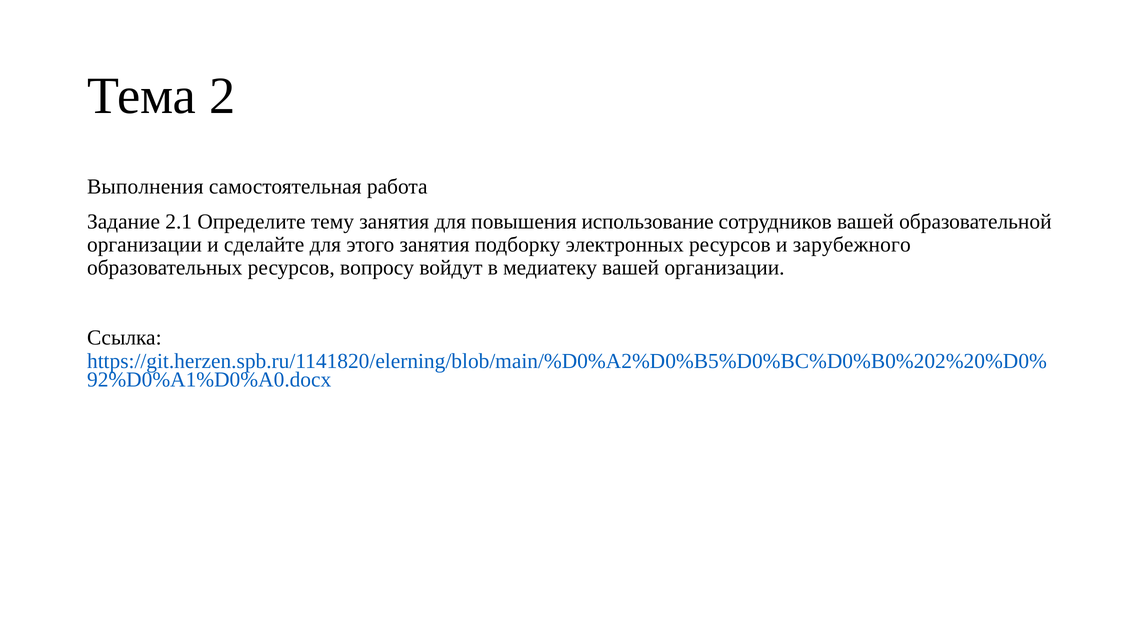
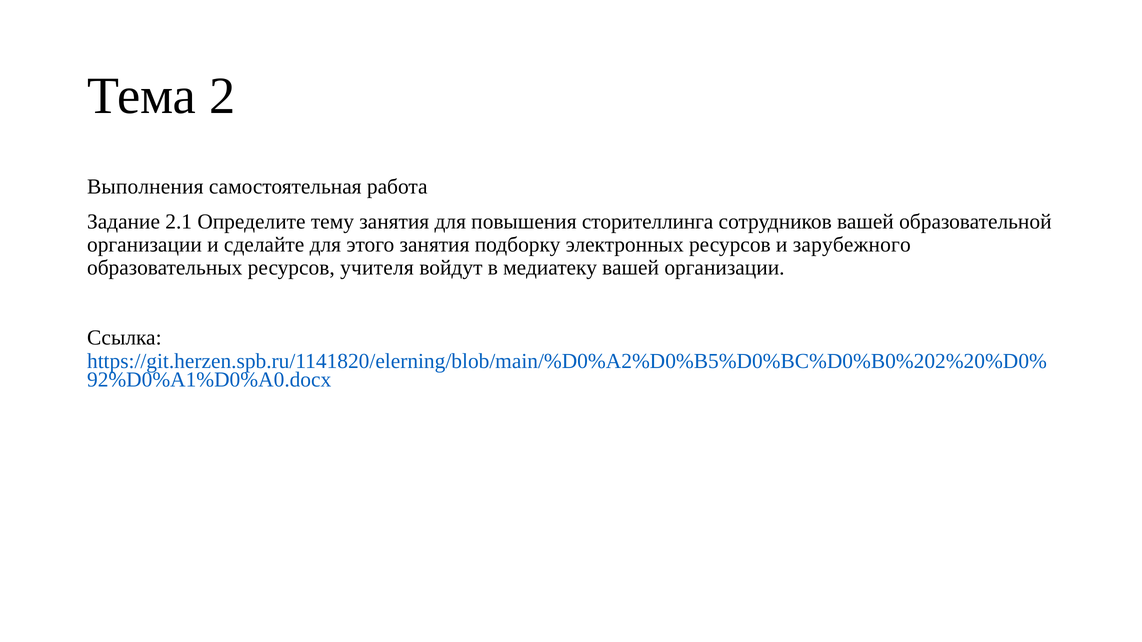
использование: использование -> сторителлинга (648, 222)
вопросу: вопросу -> учителя (377, 268)
